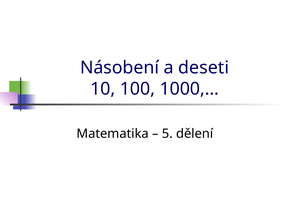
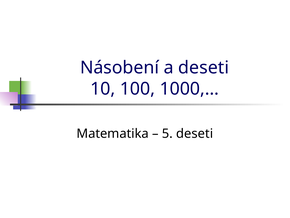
5 dělení: dělení -> deseti (195, 133)
